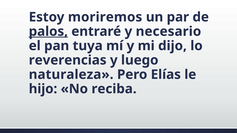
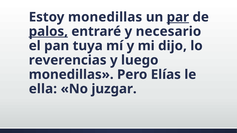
Estoy moriremos: moriremos -> monedillas (105, 17)
par underline: none -> present (178, 17)
naturaleza: naturaleza -> monedillas (71, 75)
hijo: hijo -> ella (43, 89)
reciba: reciba -> juzgar (114, 89)
